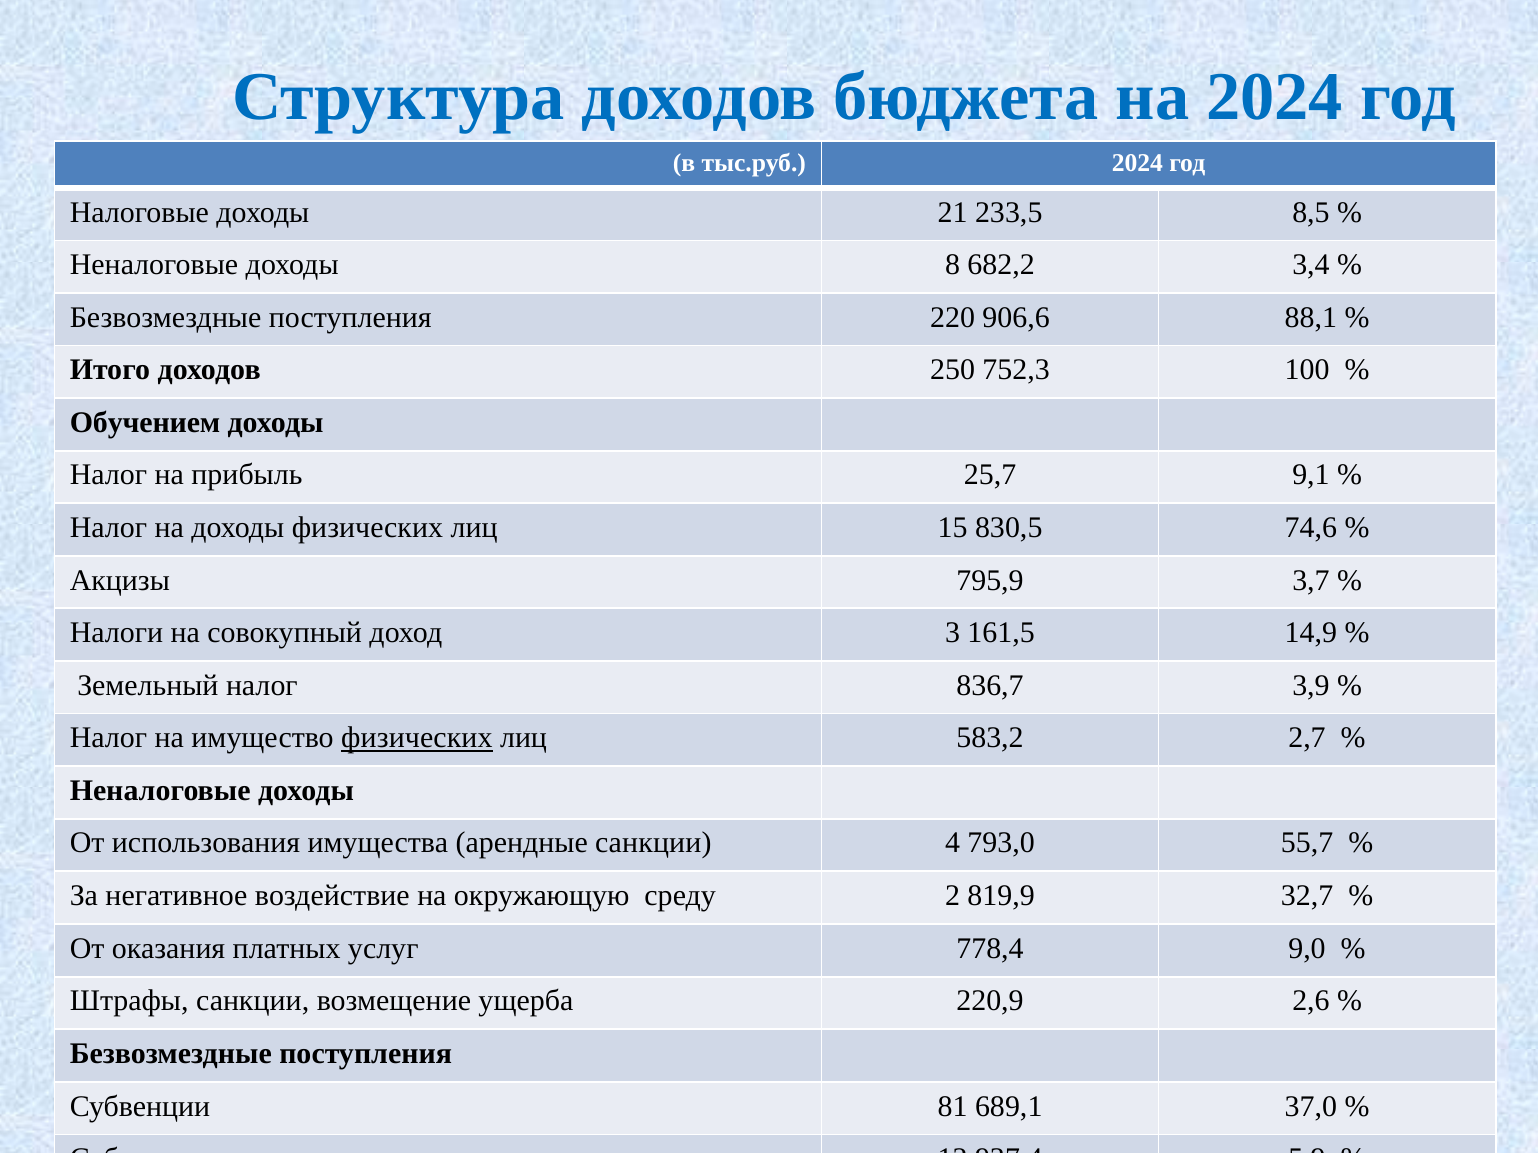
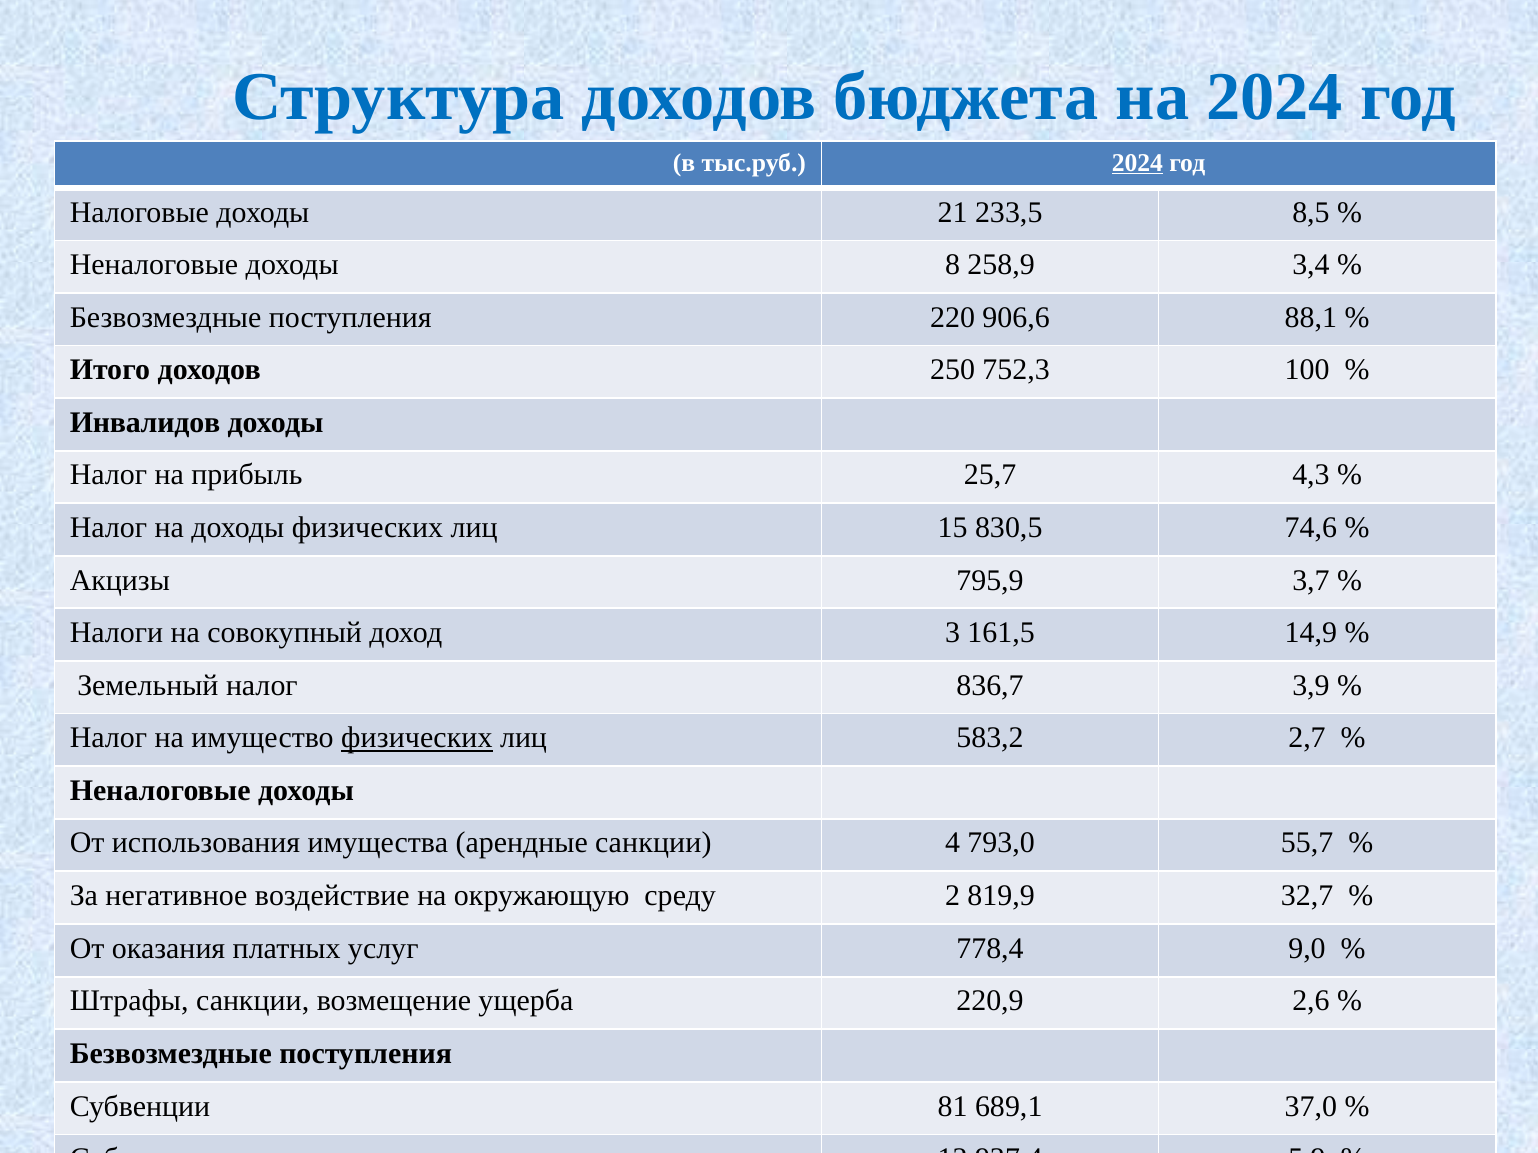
2024 underline: none -> present (1137, 163)
682,2: 682,2 -> 258,9 (1001, 265)
Обучением: Обучением -> Инвалидов (145, 423)
9,1: 9,1 -> 4,3 (1311, 475)
